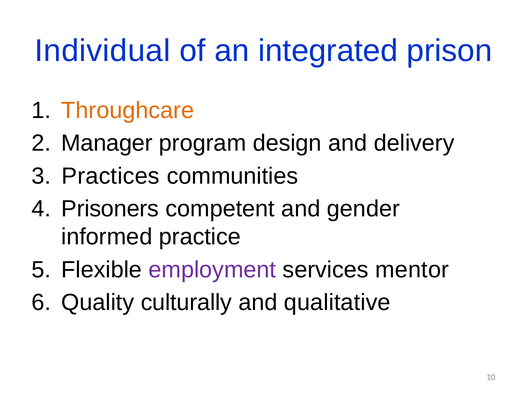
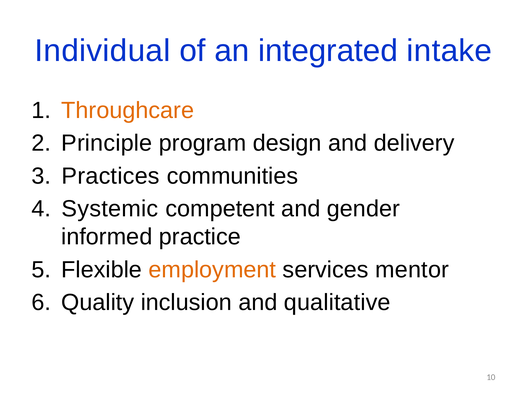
prison: prison -> intake (449, 51)
Manager: Manager -> Principle (107, 143)
Prisoners: Prisoners -> Systemic (110, 209)
employment colour: purple -> orange (212, 270)
culturally: culturally -> inclusion (186, 303)
